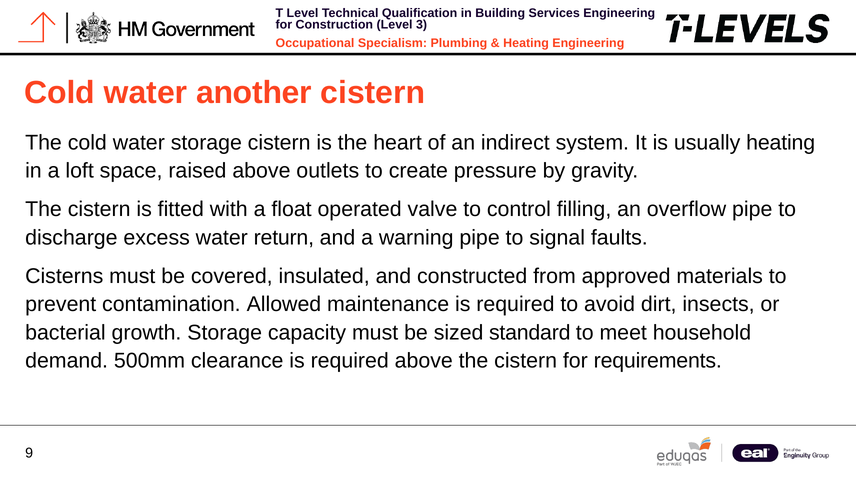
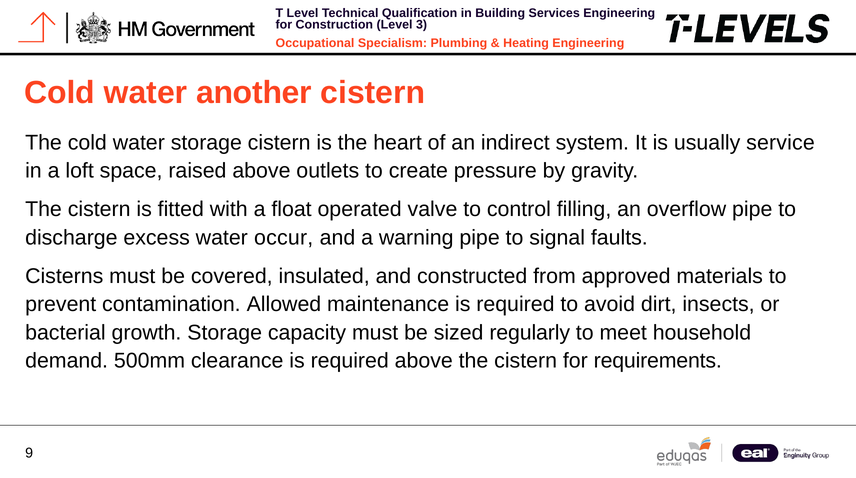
usually heating: heating -> service (781, 143)
return: return -> occur (284, 238)
standard: standard -> regularly (530, 333)
